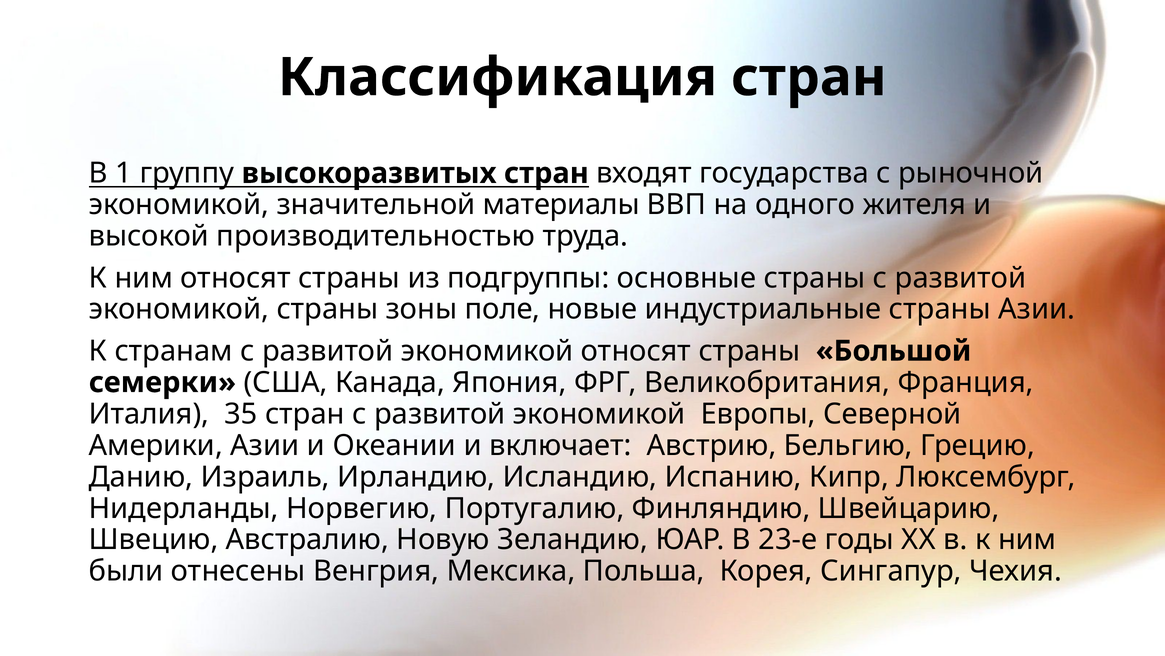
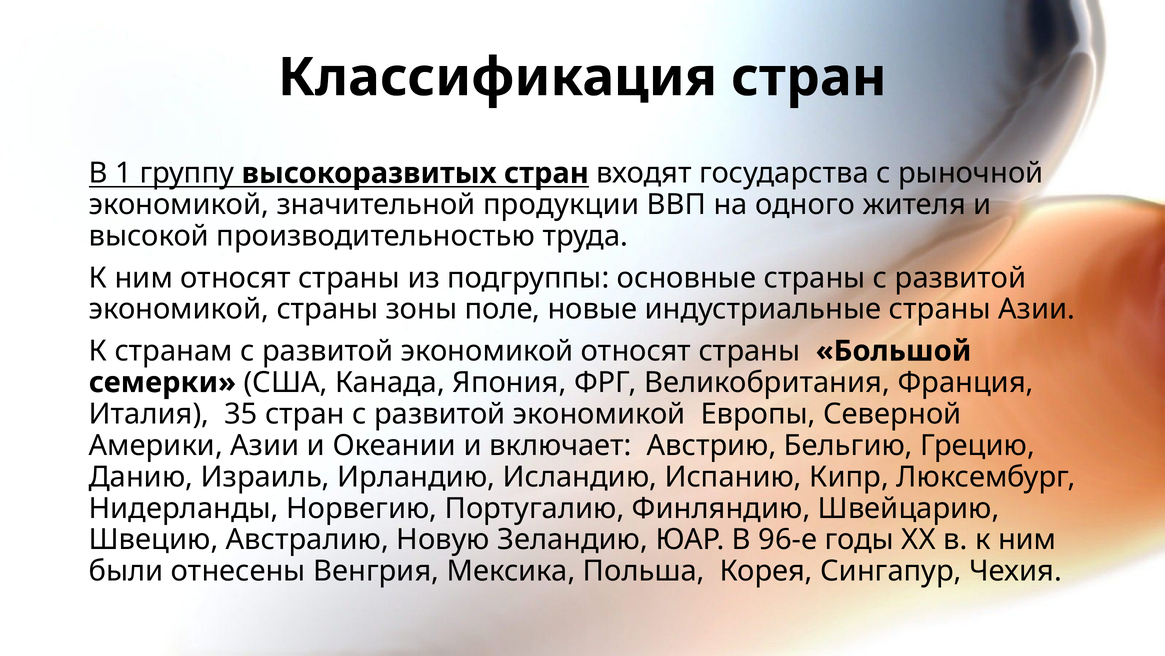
материалы: материалы -> продукции (561, 205)
23-е: 23-е -> 96-е (788, 539)
